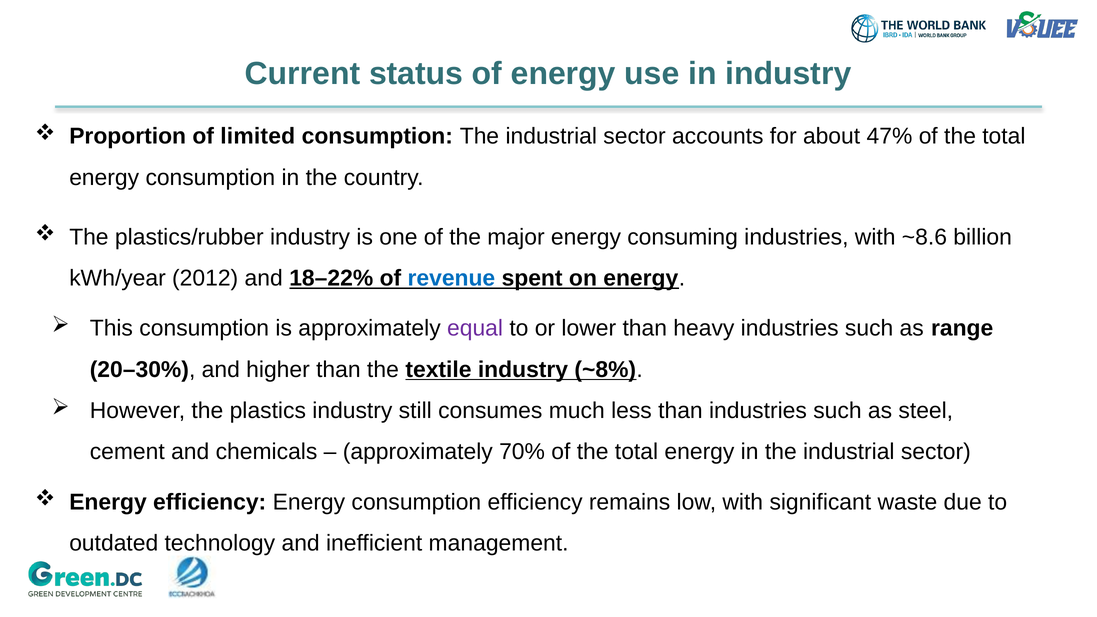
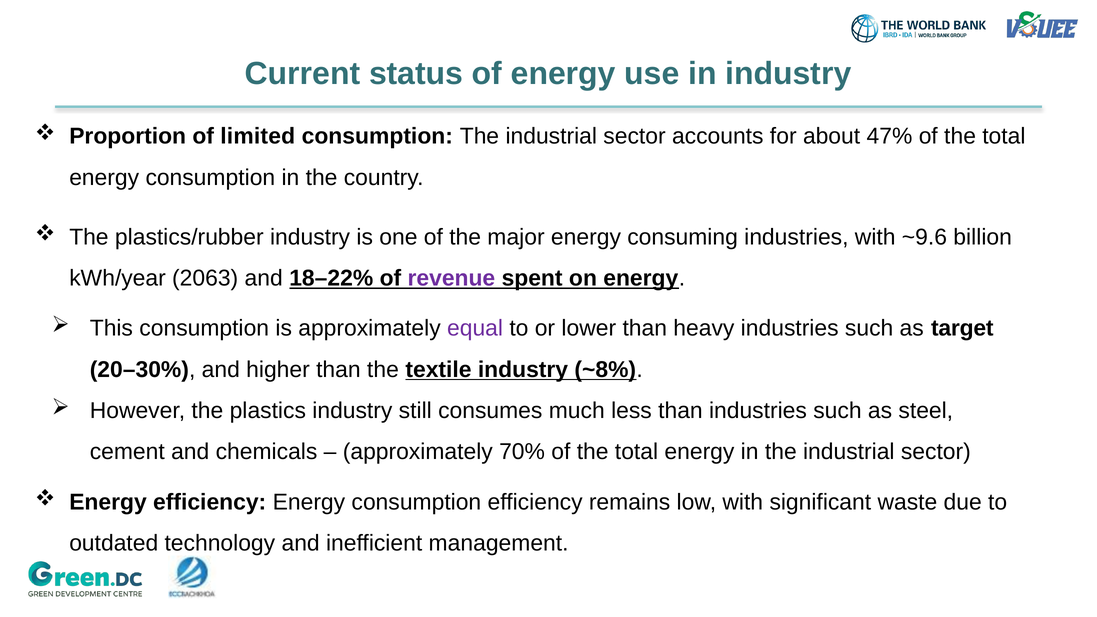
~8.6: ~8.6 -> ~9.6 (924, 237)
2012: 2012 -> 2063 (205, 278)
revenue colour: blue -> purple (451, 278)
range: range -> target (962, 328)
